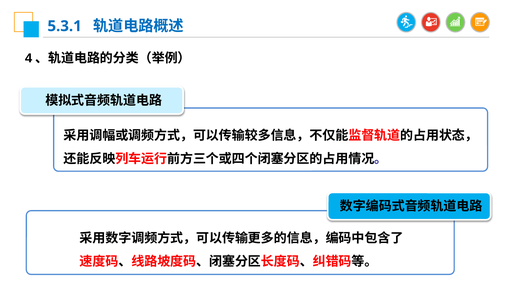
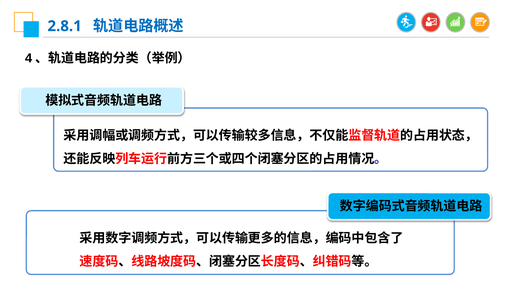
5.3.1: 5.3.1 -> 2.8.1 (65, 26)
